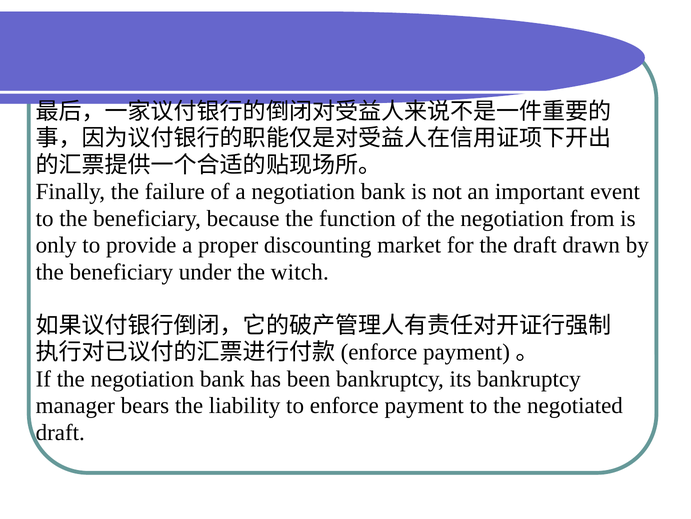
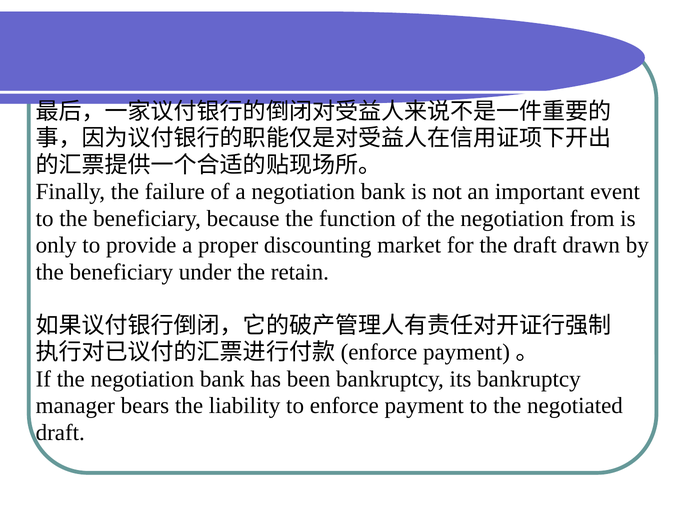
witch: witch -> retain (300, 272)
